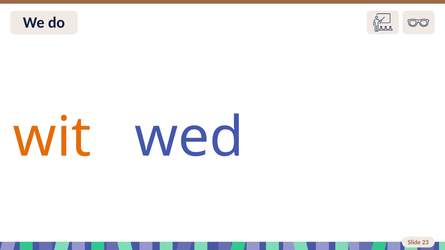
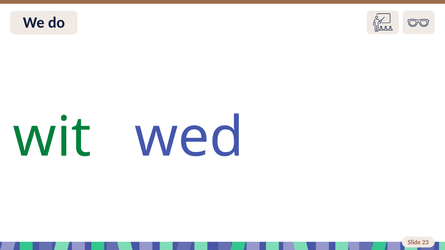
wit colour: orange -> green (52, 138)
